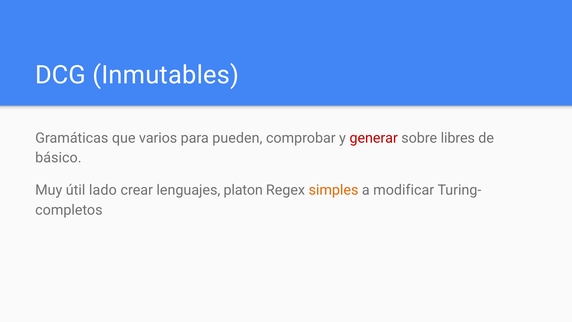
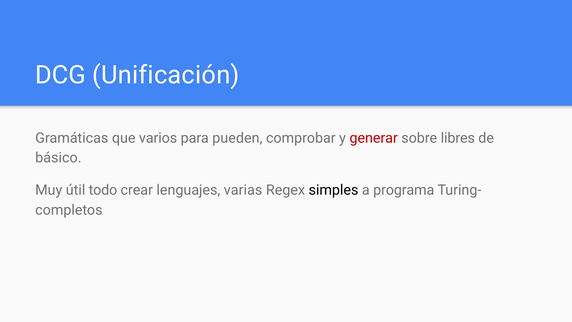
Inmutables: Inmutables -> Unificación (166, 75)
lado: lado -> todo (103, 190)
platon: platon -> varias (243, 190)
simples colour: orange -> black (334, 190)
modificar: modificar -> programa (404, 190)
